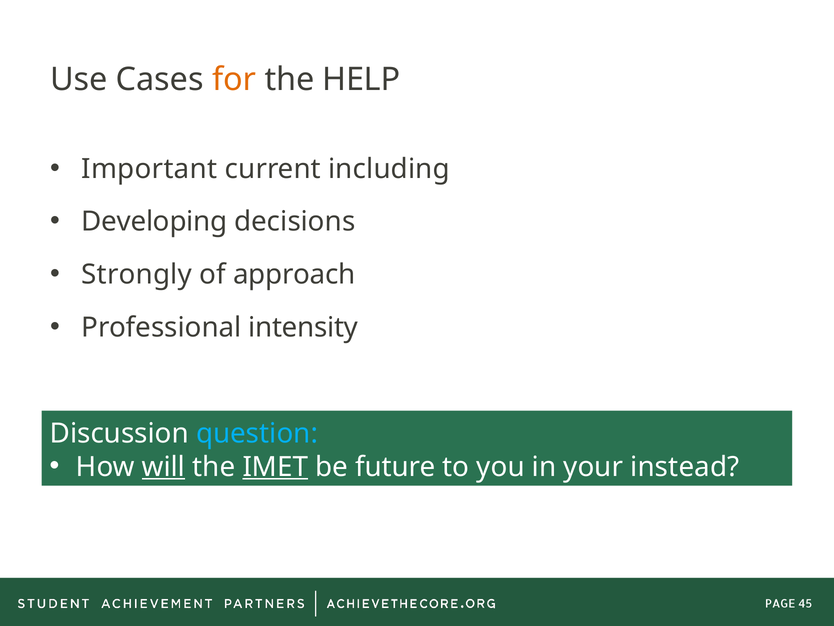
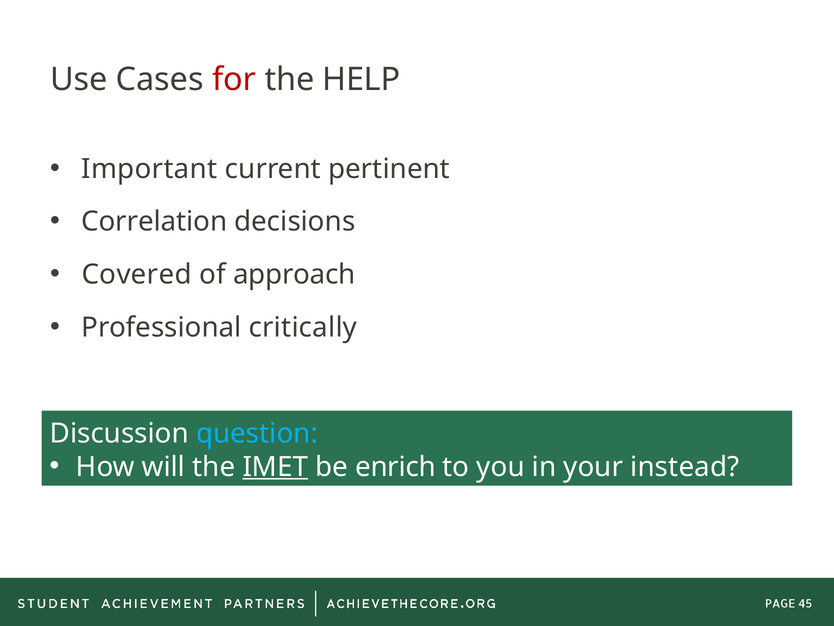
for colour: orange -> red (234, 79)
including: including -> pertinent (389, 169)
Developing: Developing -> Correlation (154, 222)
Strongly: Strongly -> Covered (137, 274)
intensity: intensity -> critically (303, 327)
will underline: present -> none (164, 466)
future: future -> enrich (395, 466)
